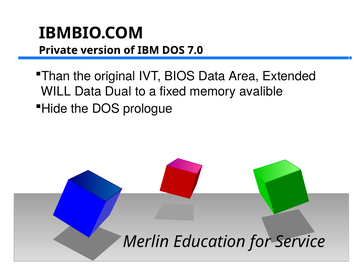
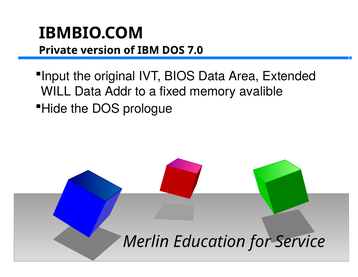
Than: Than -> Input (56, 76)
Dual: Dual -> Addr (118, 91)
